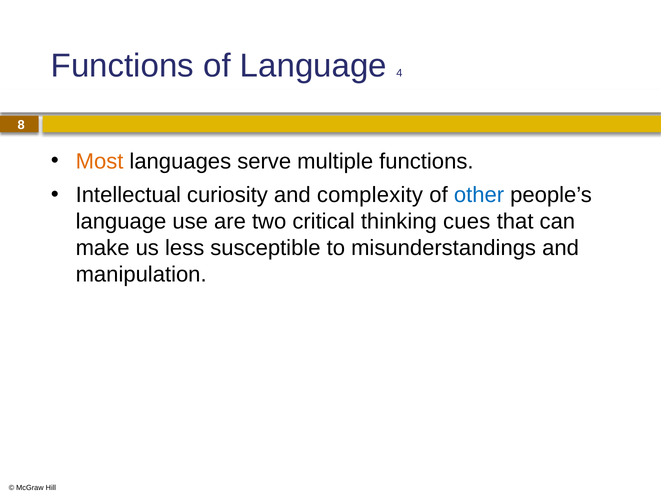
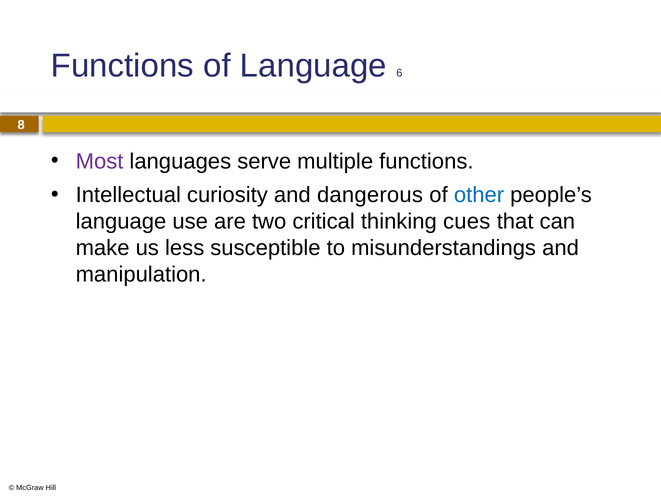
4: 4 -> 6 (399, 73)
Most colour: orange -> purple (100, 161)
complexity: complexity -> dangerous (370, 195)
